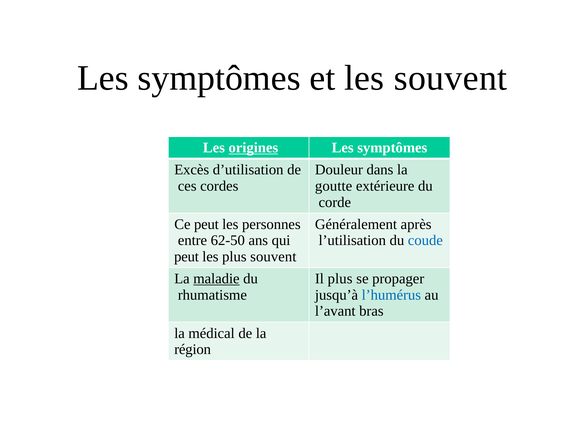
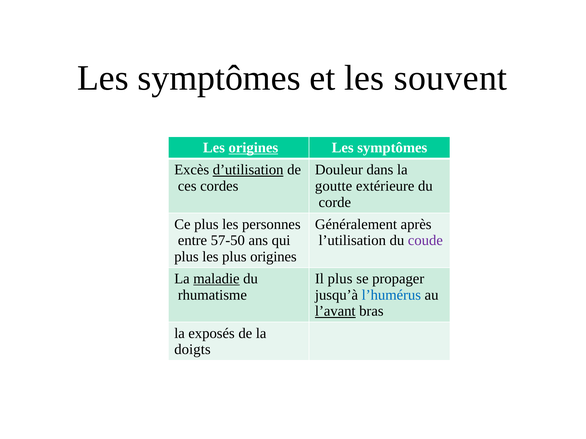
d’utilisation underline: none -> present (248, 170)
Ce peut: peut -> plus (206, 225)
62-50: 62-50 -> 57-50 (228, 241)
coude colour: blue -> purple (425, 241)
peut: peut -> plus (186, 257)
plus souvent: souvent -> origines (273, 257)
l’avant underline: none -> present (335, 311)
médical: médical -> exposés (212, 334)
région: région -> doigts (192, 350)
